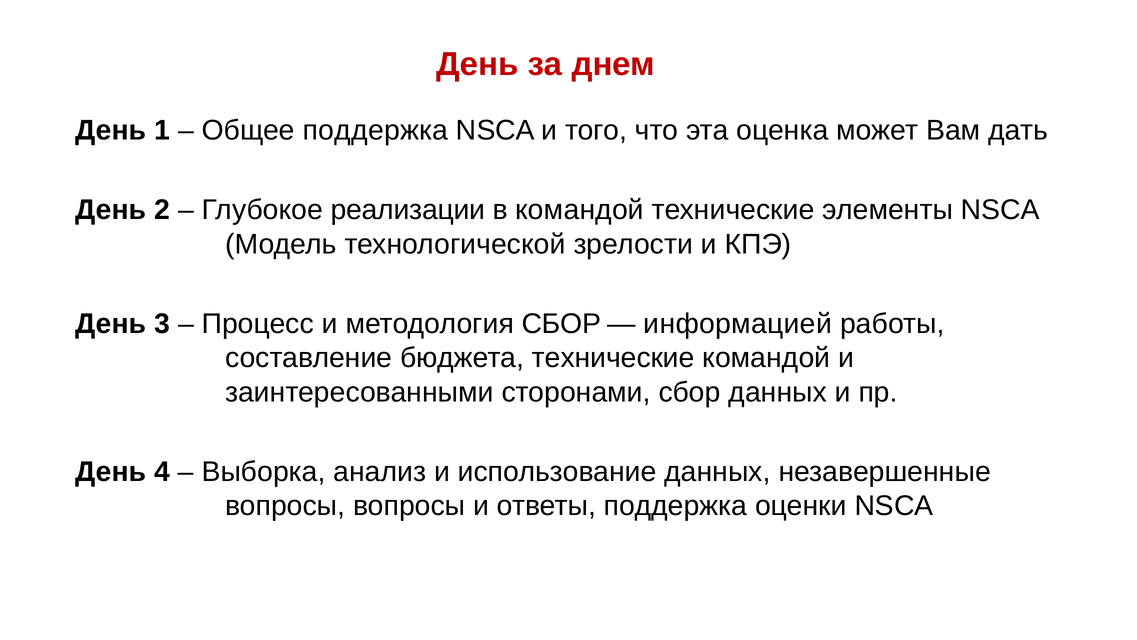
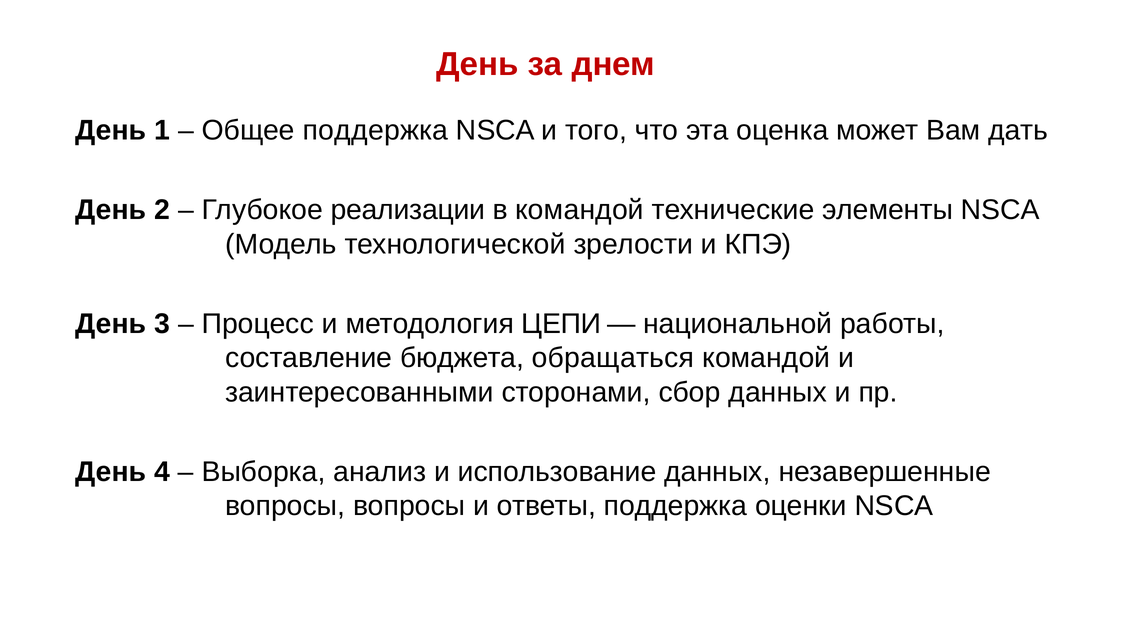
методология СБОР: СБОР -> ЦЕПИ (561, 324)
информацией: информацией -> национальной (738, 324)
бюджета технические: технические -> обращаться (613, 358)
